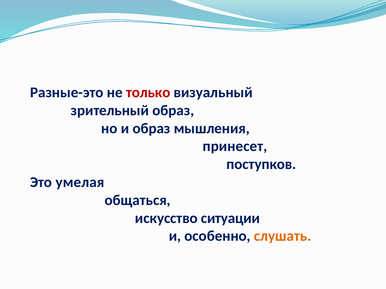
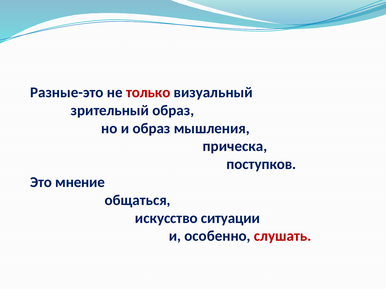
принесет: принесет -> прическа (235, 147)
умелая: умелая -> мнение (80, 182)
слушать colour: orange -> red (283, 236)
